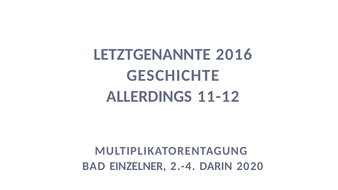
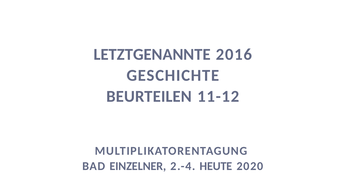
ALLERDINGS: ALLERDINGS -> BEURTEILEN (149, 97)
DARIN: DARIN -> HEUTE (216, 166)
